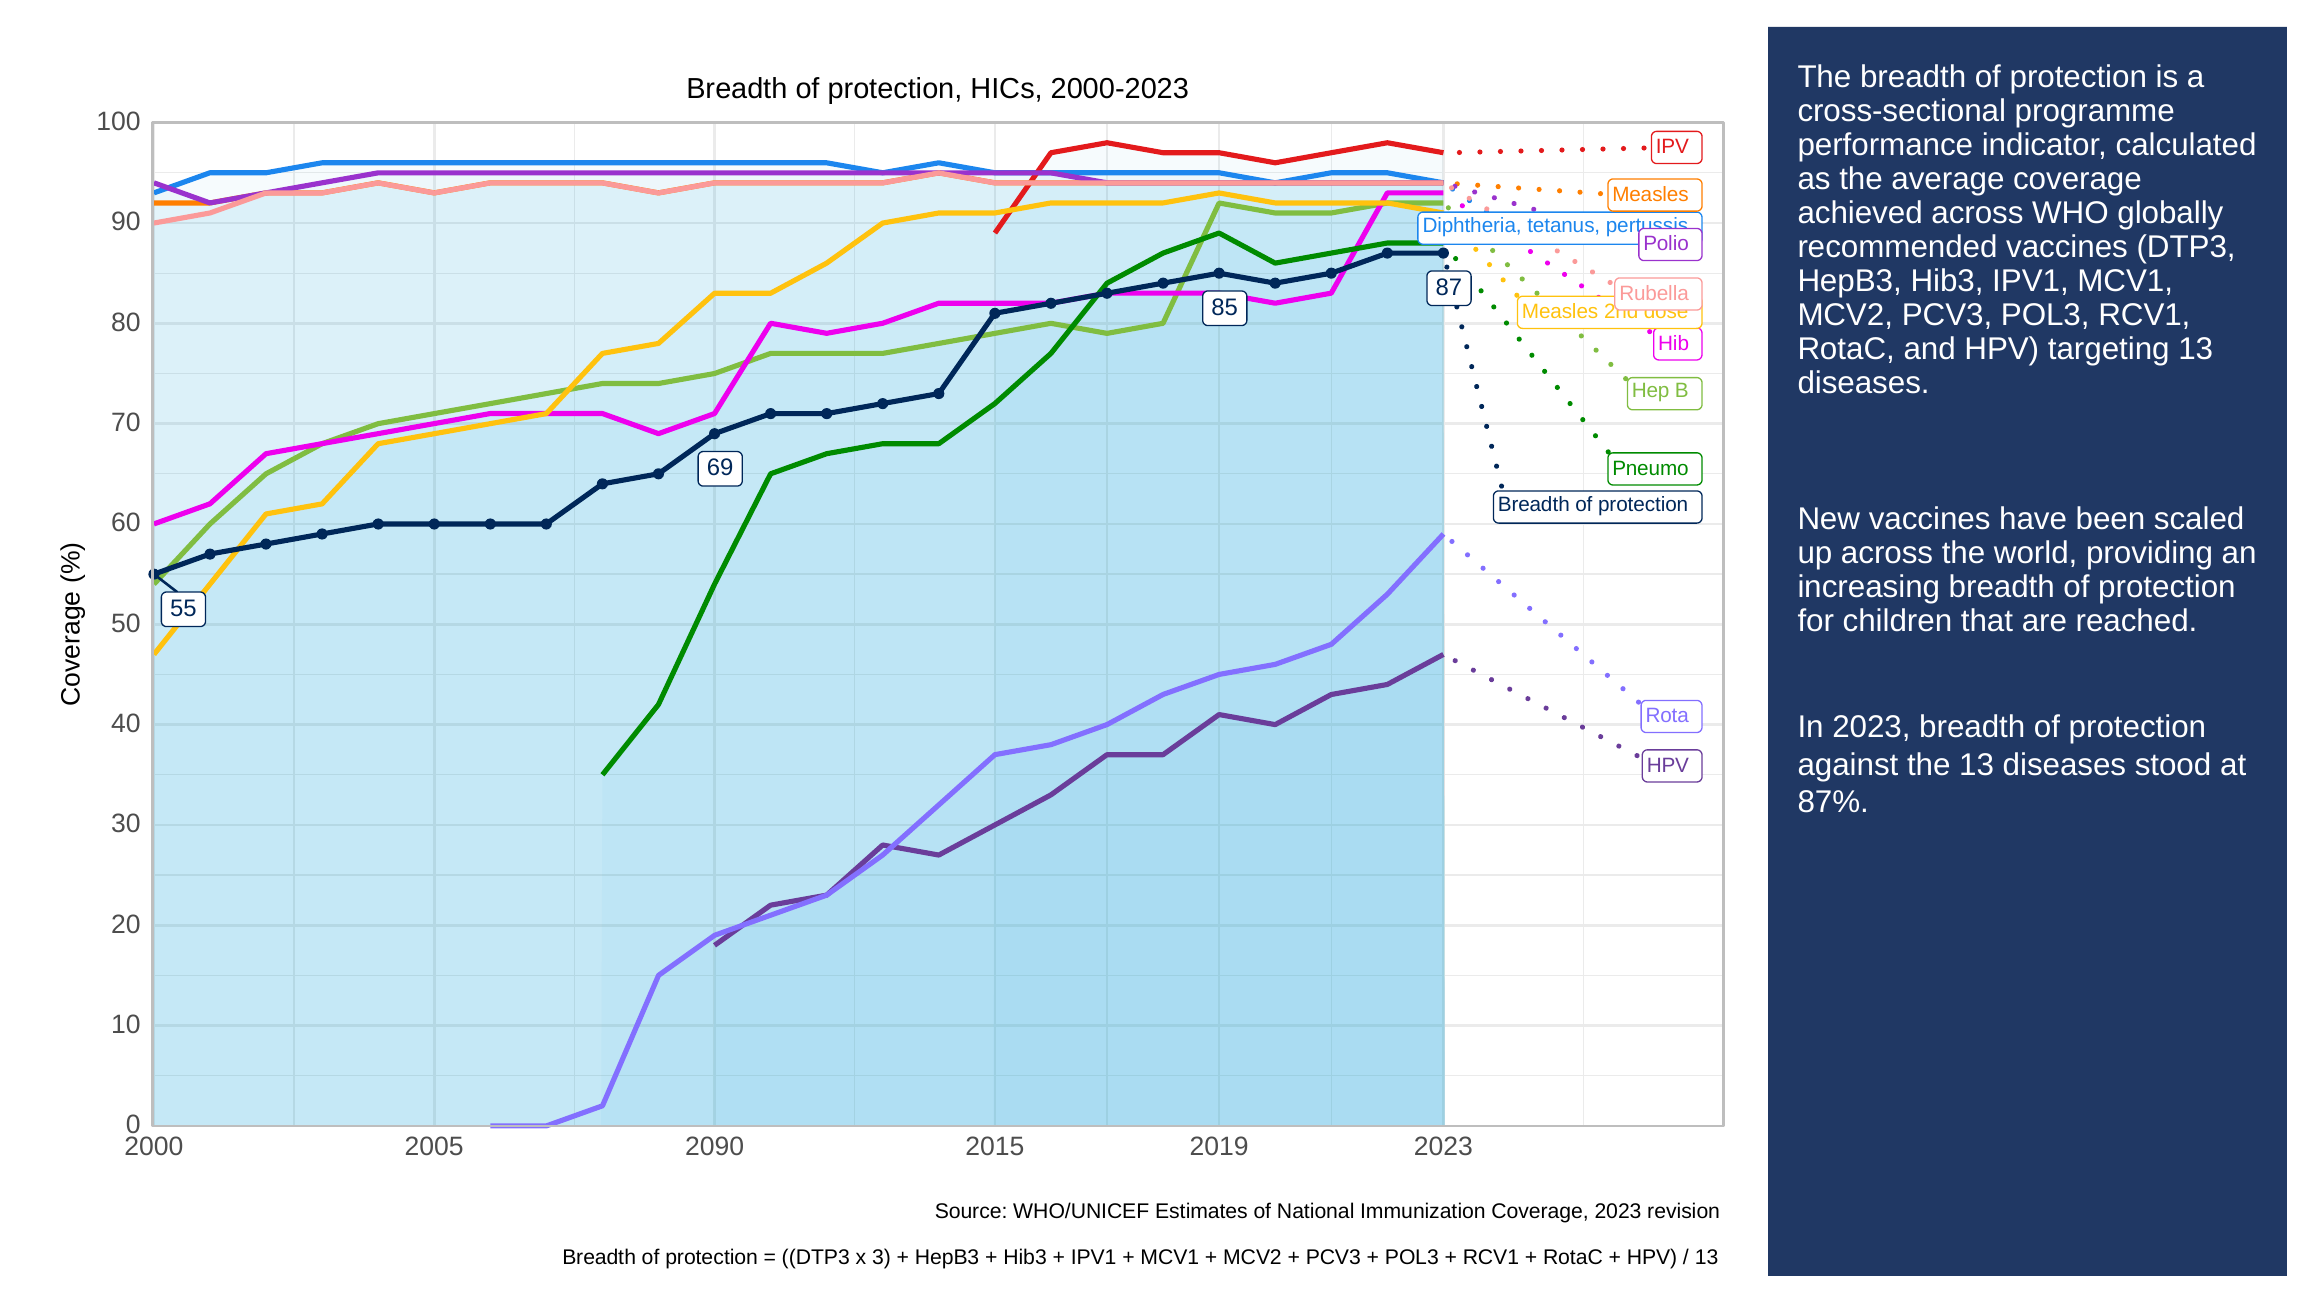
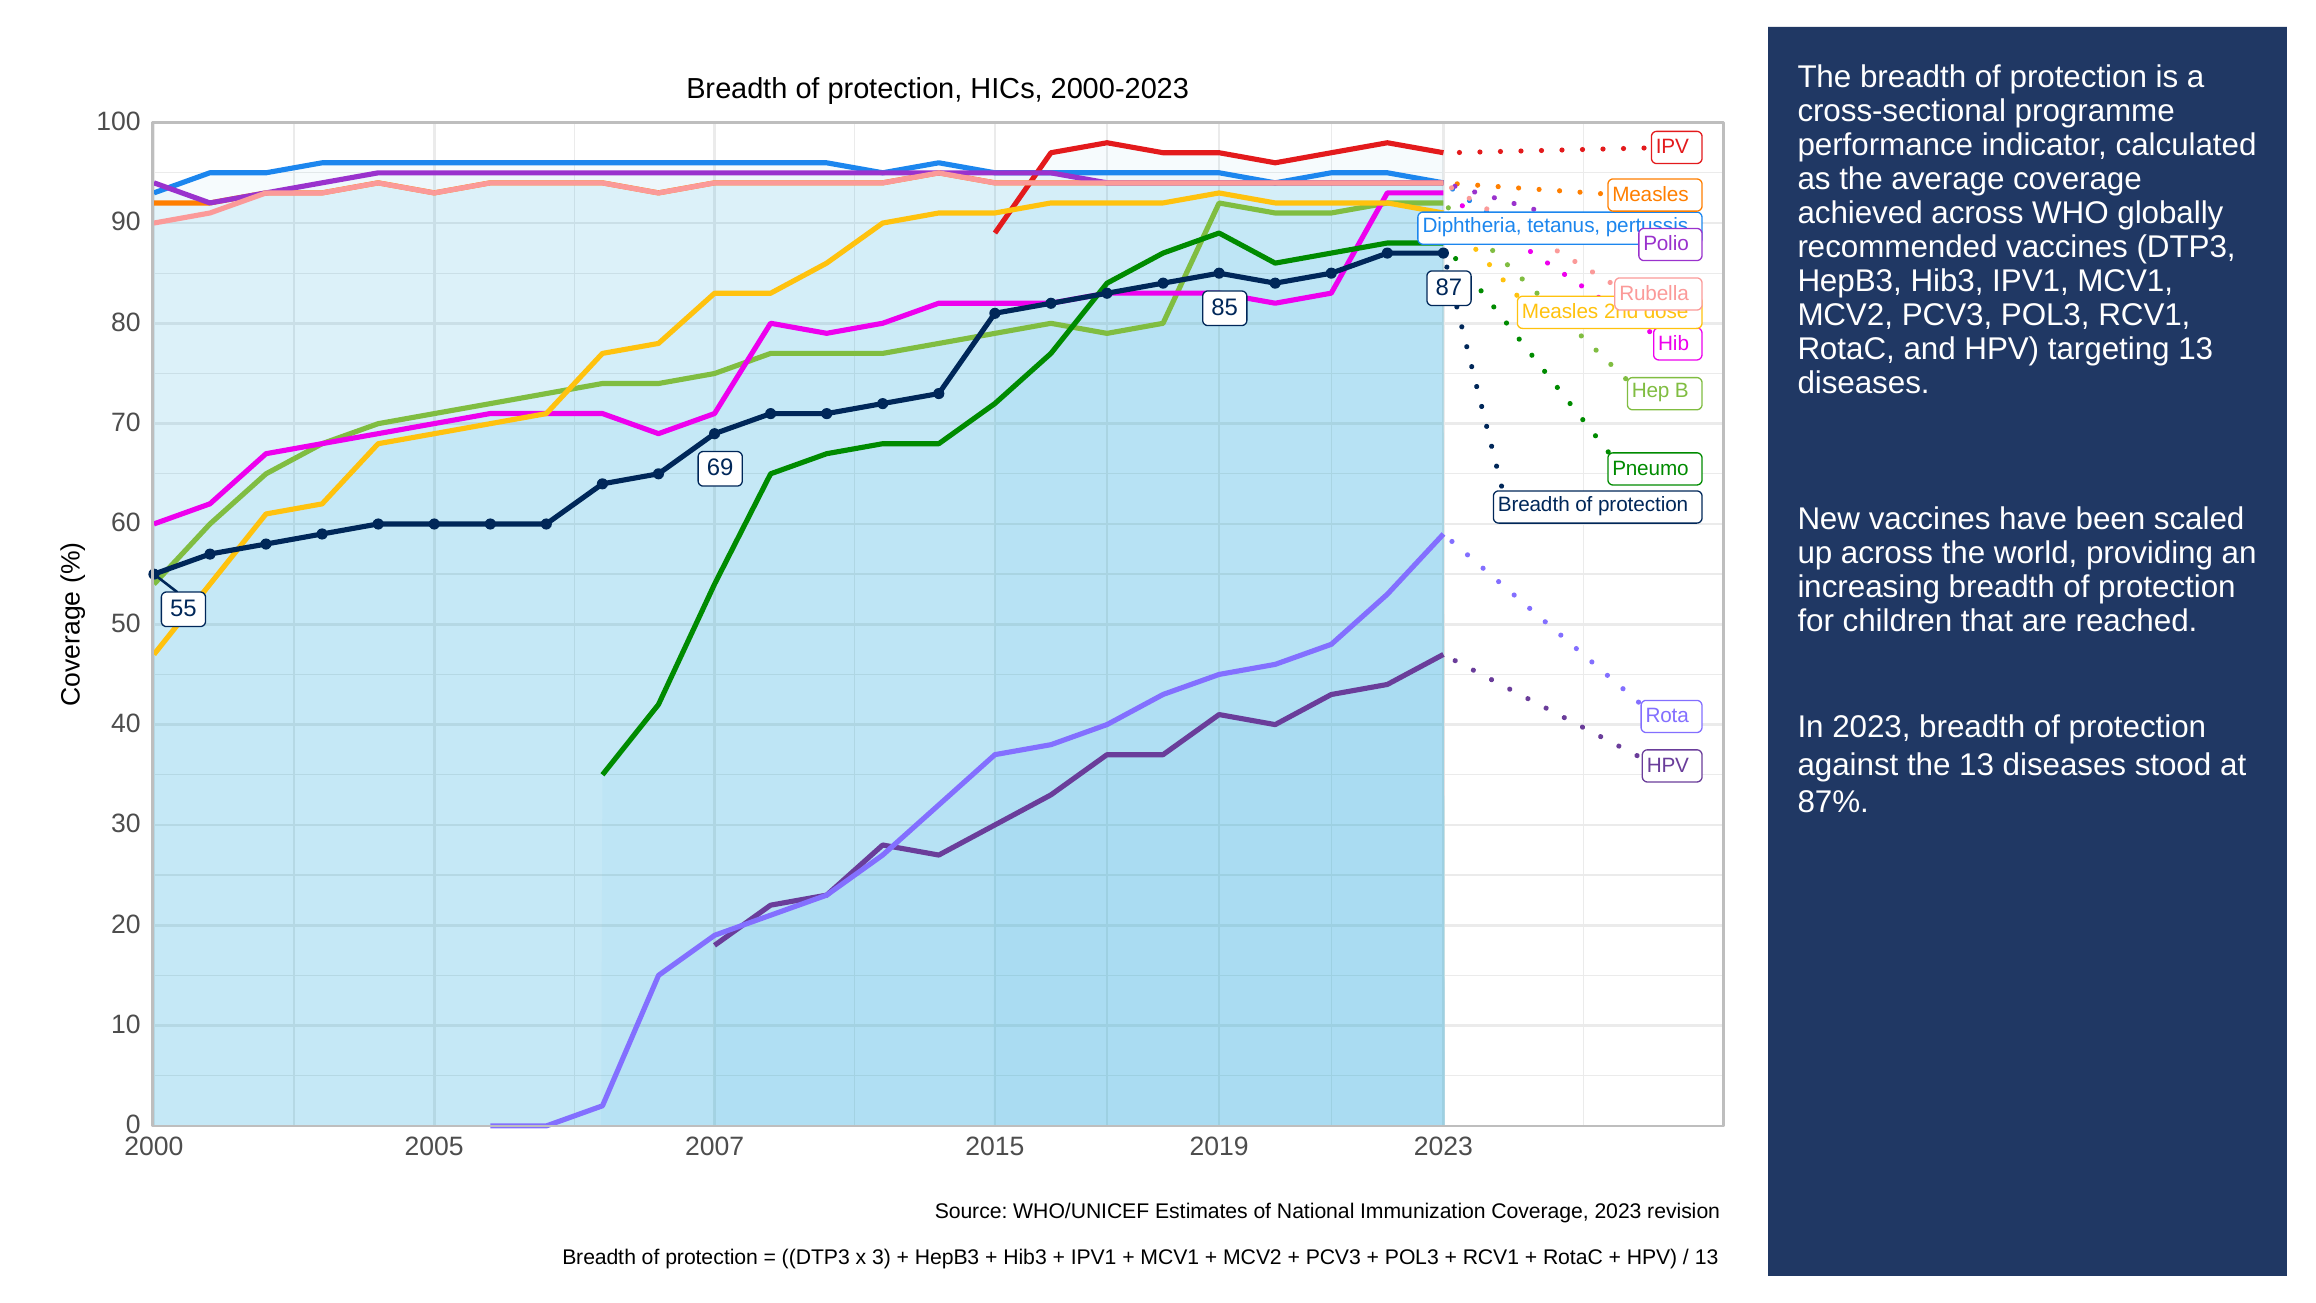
2090: 2090 -> 2007 (715, 1146)
